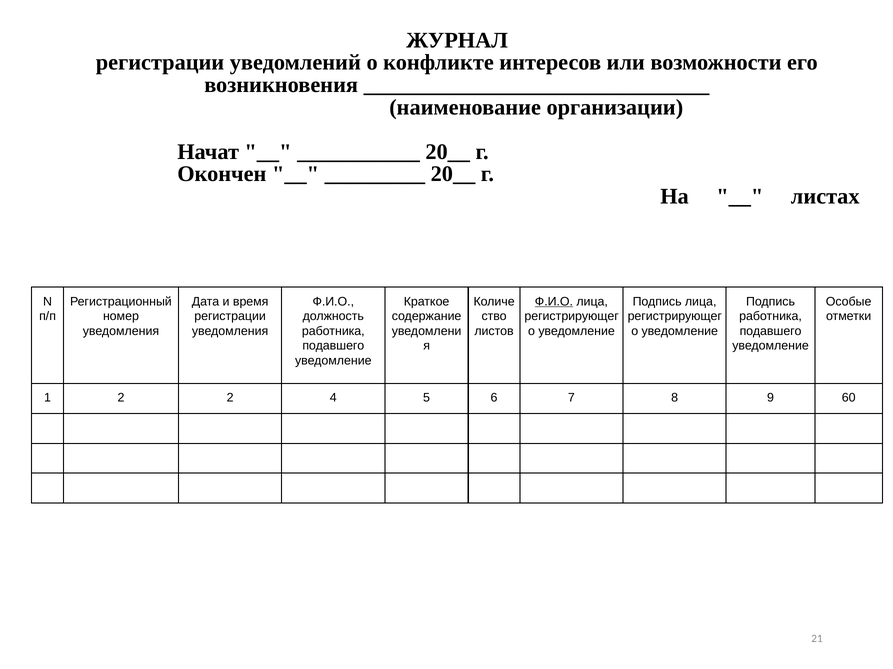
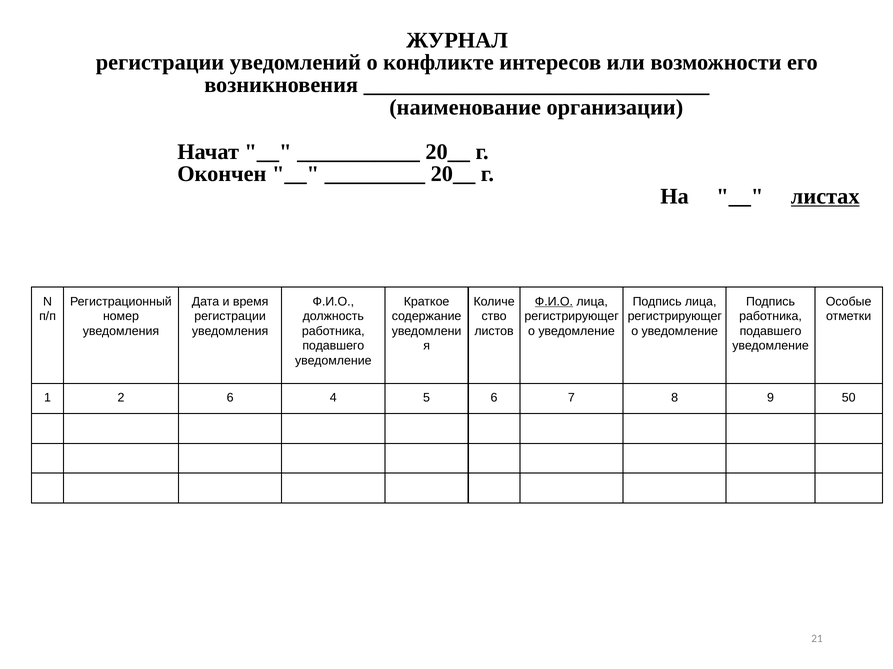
листах underline: none -> present (825, 197)
2 2: 2 -> 6 (230, 398)
60: 60 -> 50 (849, 398)
